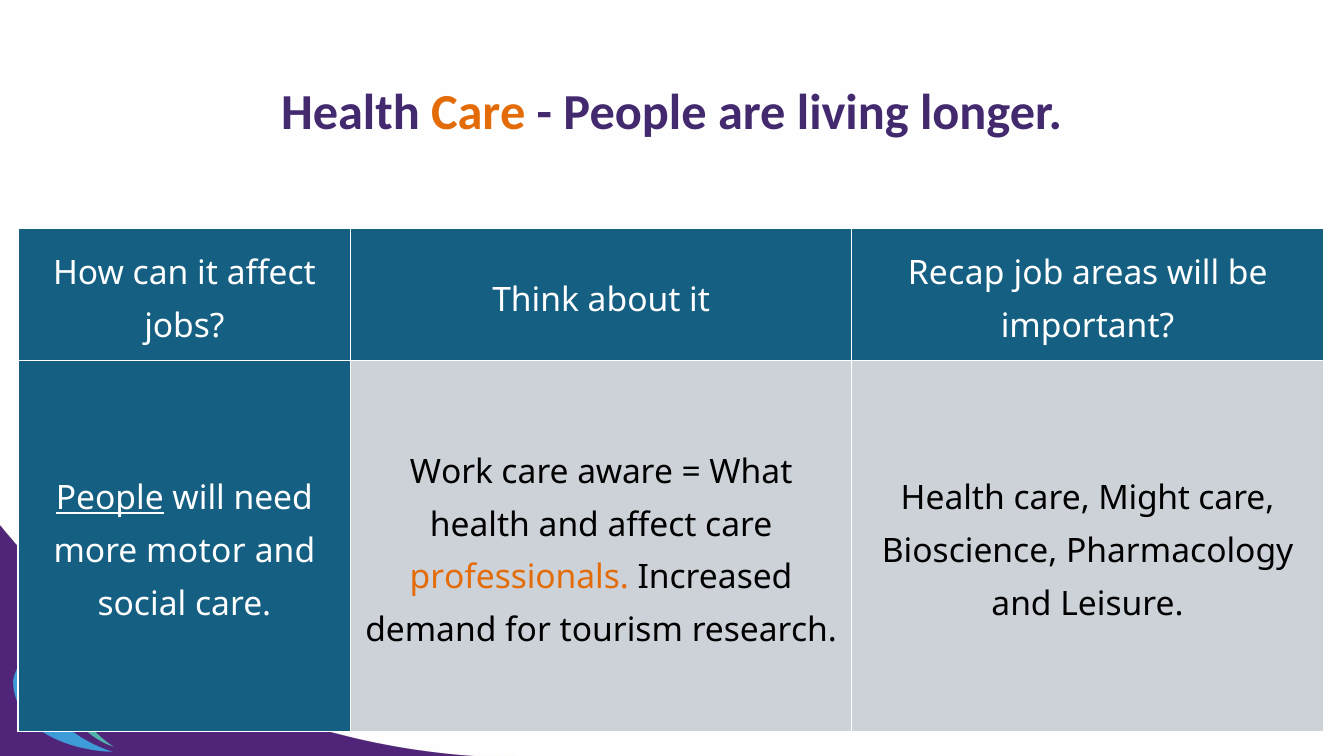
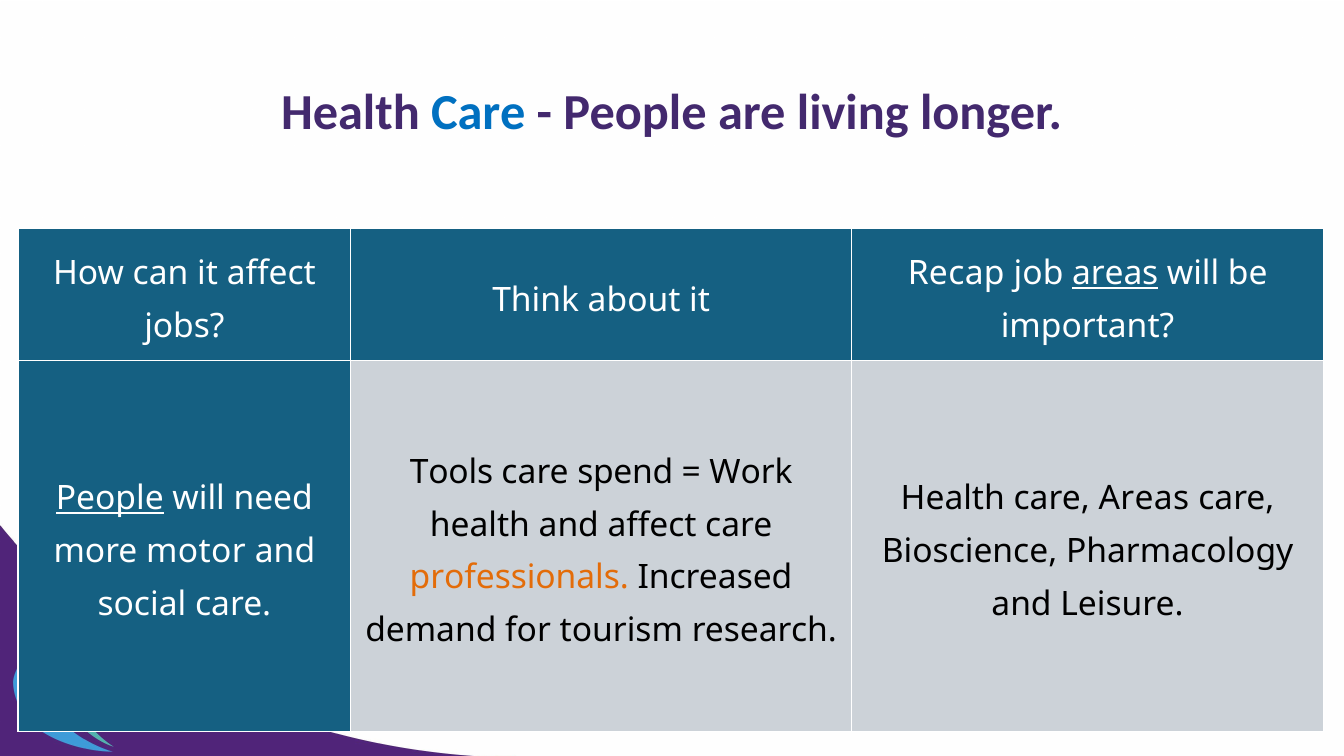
Care colour: orange -> blue (478, 113)
areas underline: none -> present (1115, 274)
Work: Work -> Tools (451, 472)
aware: aware -> spend (625, 472)
What: What -> Work (751, 472)
care Might: Might -> Areas (1144, 499)
